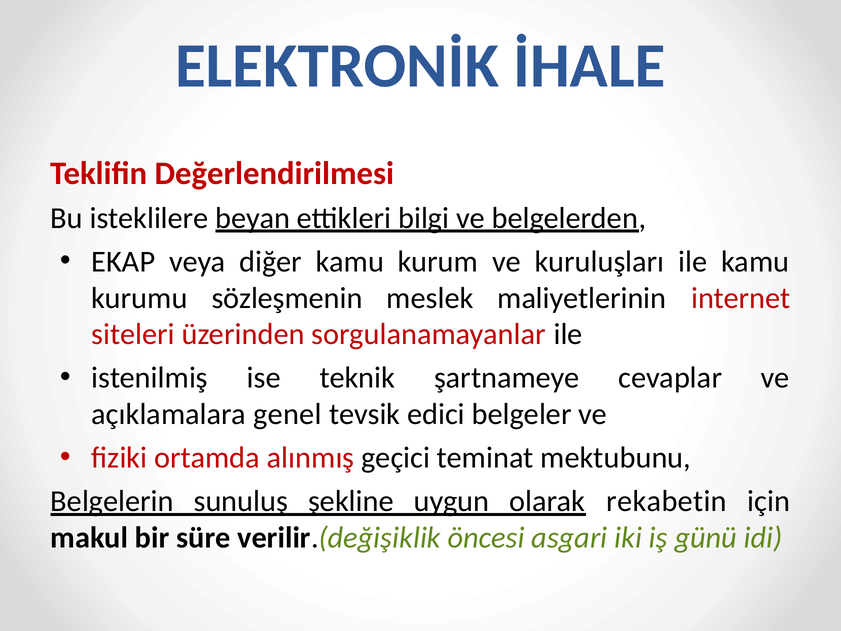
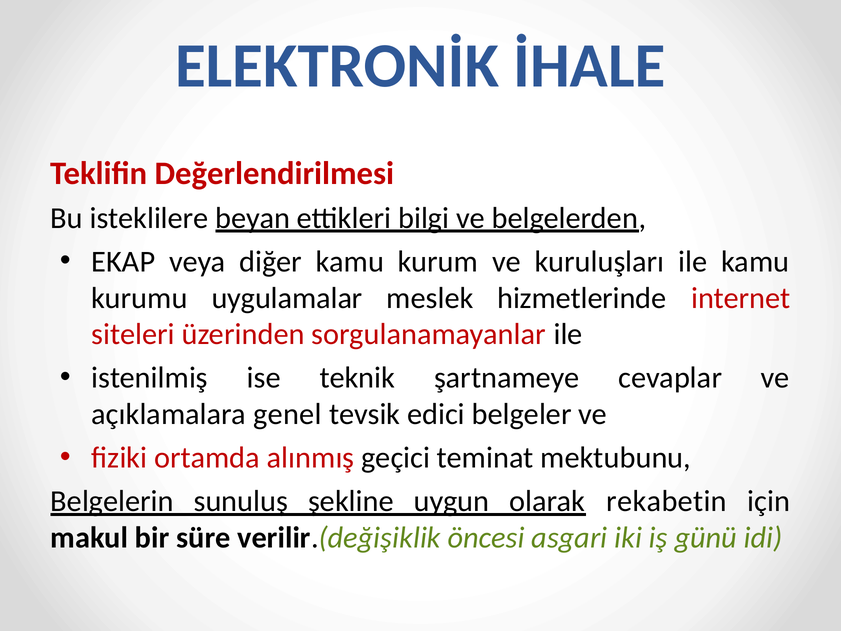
sözleşmenin: sözleşmenin -> uygulamalar (287, 298)
maliyetlerinin: maliyetlerinin -> hizmetlerinde (582, 298)
